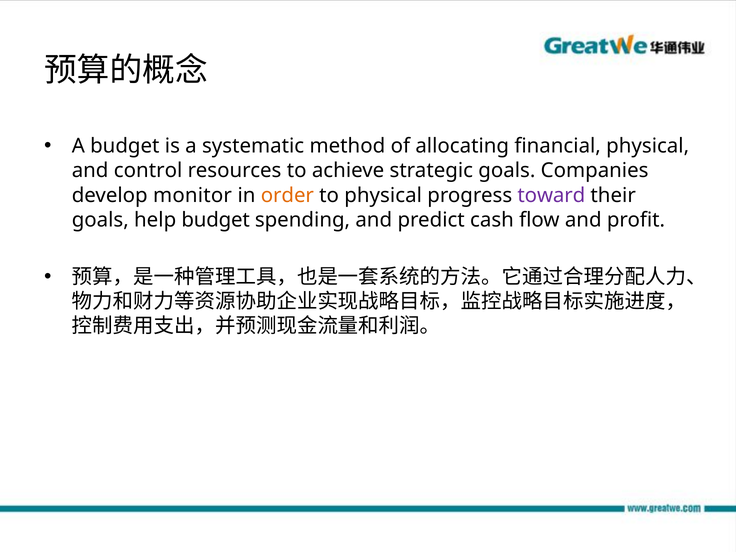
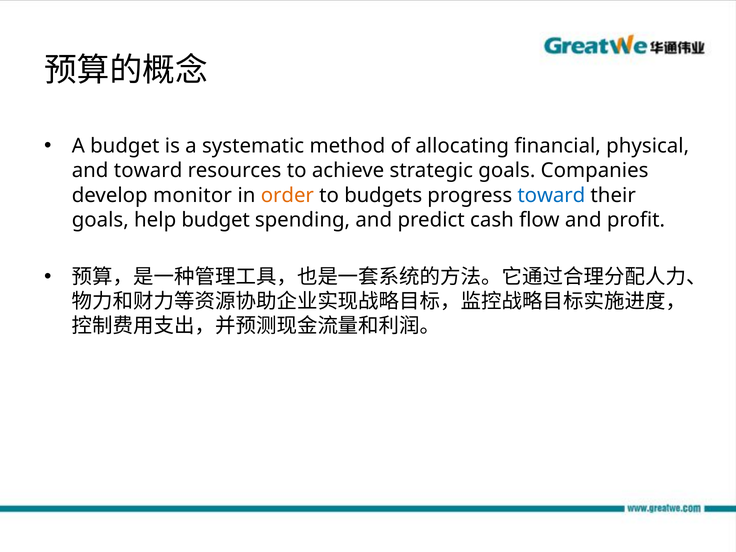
and control: control -> toward (148, 171)
to physical: physical -> budgets (383, 195)
toward colour: purple -> blue (551, 195)
